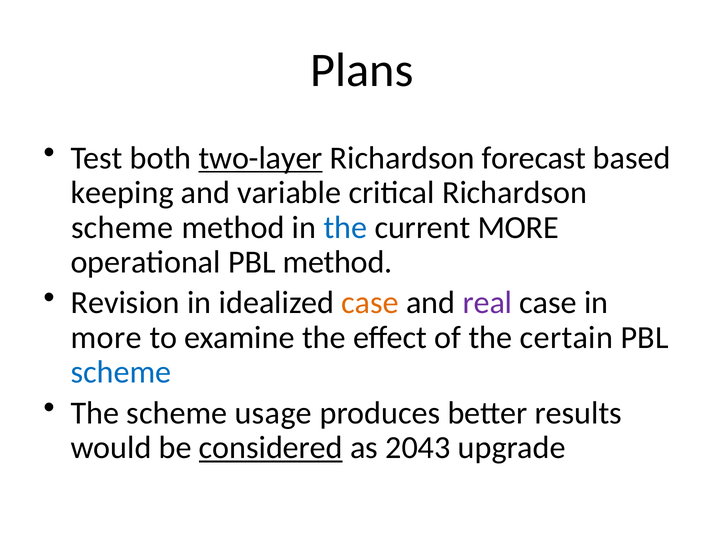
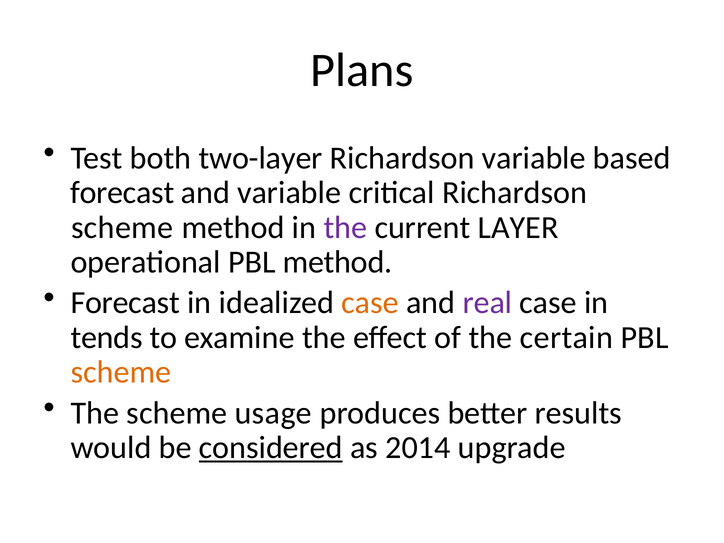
two-layer underline: present -> none (261, 158)
Richardson forecast: forecast -> variable (534, 158)
keeping: keeping -> forecast (122, 193)
the colour: blue -> purple (345, 227)
current MORE: MORE -> LAYER (518, 227)
Revision: Revision -> Forecast (125, 303)
more: more -> tends (107, 338)
scheme colour: blue -> orange (121, 372)
2043: 2043 -> 2014 (418, 448)
